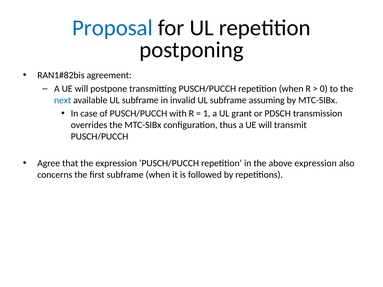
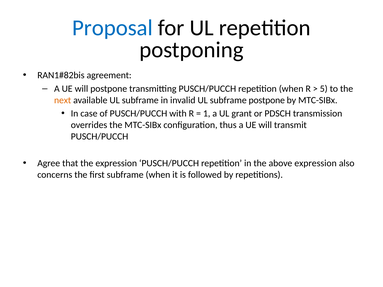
0: 0 -> 5 (324, 89)
next colour: blue -> orange (63, 100)
subframe assuming: assuming -> postpone (267, 100)
